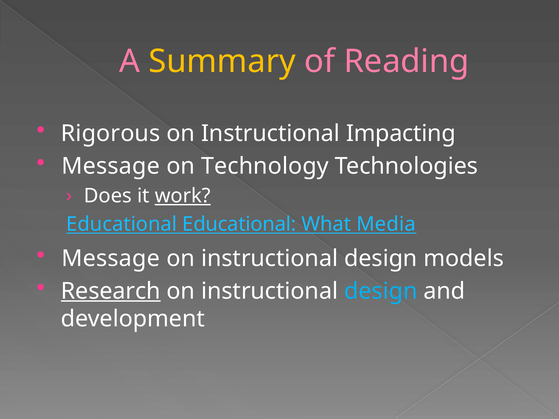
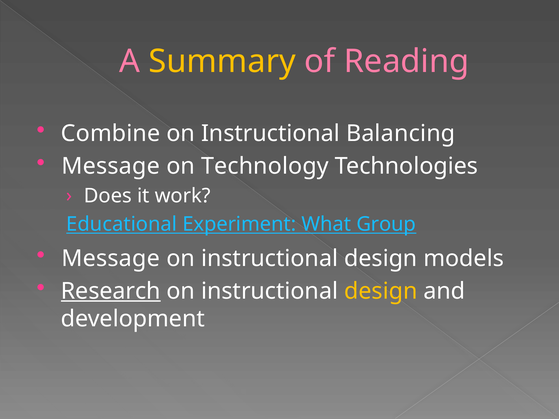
Rigorous: Rigorous -> Combine (111, 133)
Impacting: Impacting -> Balancing (401, 133)
work underline: present -> none (183, 196)
Educational Educational: Educational -> Experiment (239, 224)
Media: Media -> Group (386, 224)
design colour: light blue -> yellow (381, 291)
